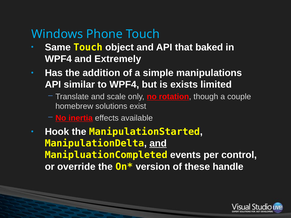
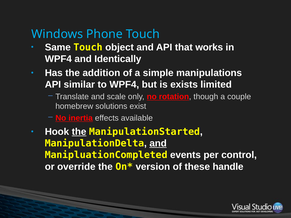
baked: baked -> works (209, 47)
Extremely: Extremely -> Identically (118, 59)
the underline: none -> present (79, 132)
